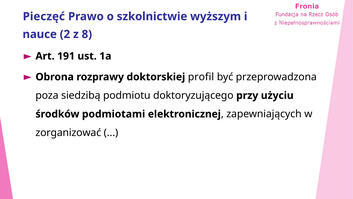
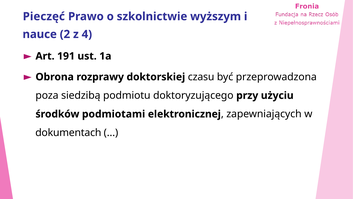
8: 8 -> 4 (87, 34)
profil: profil -> czasu (201, 77)
zorganizować: zorganizować -> dokumentach (68, 132)
